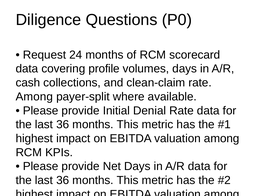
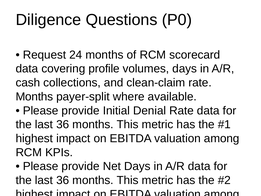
Among: Among -> Months (34, 97)
